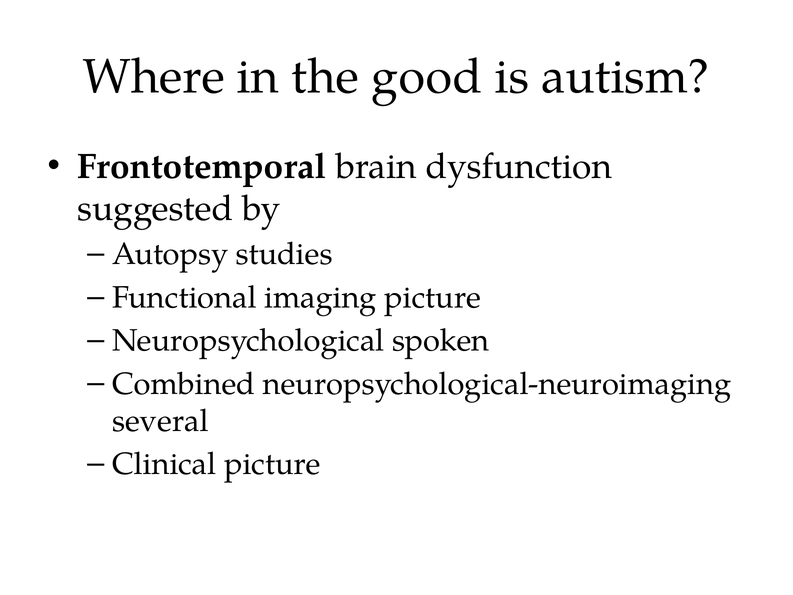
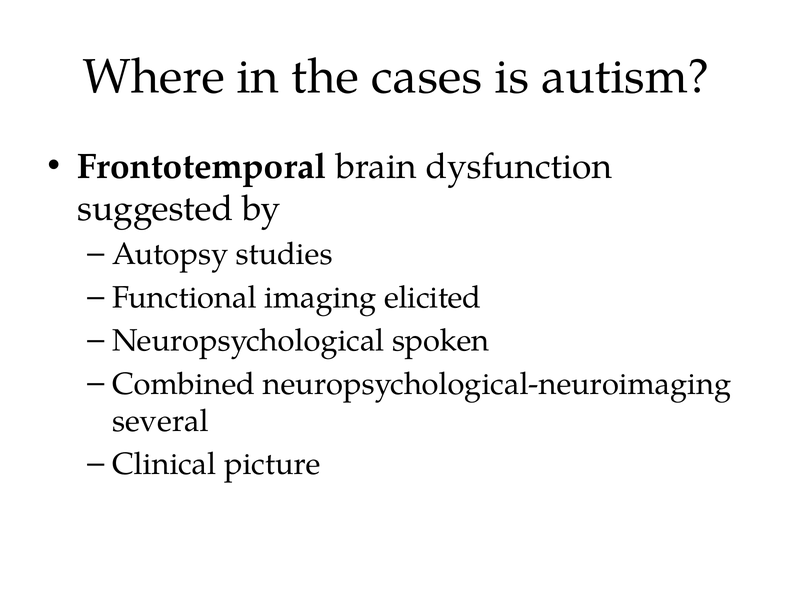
good: good -> cases (427, 77)
imaging picture: picture -> elicited (433, 297)
